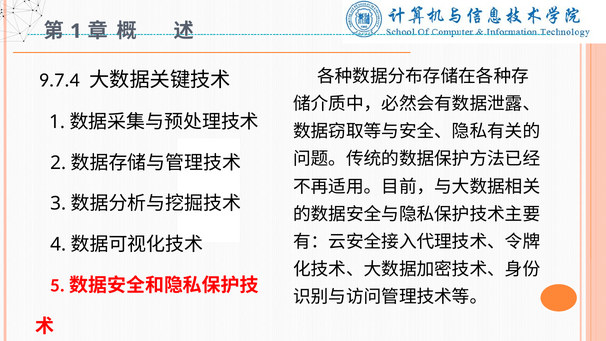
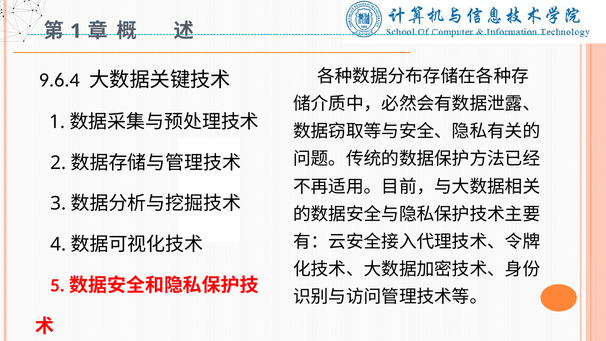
9.7.4: 9.7.4 -> 9.6.4 (59, 80)
